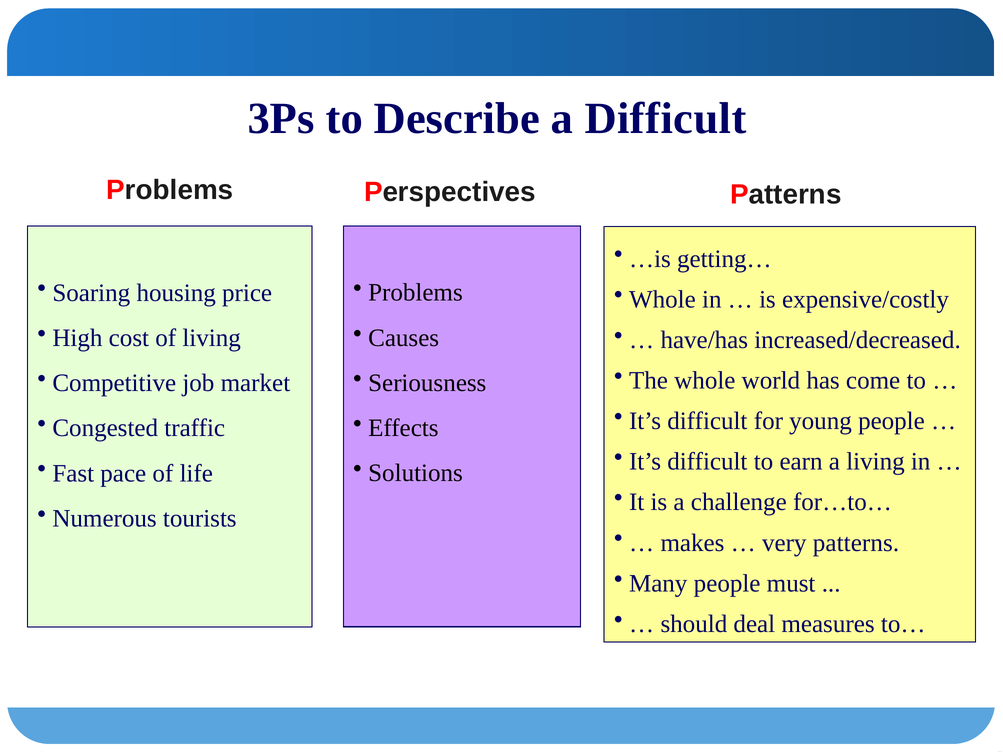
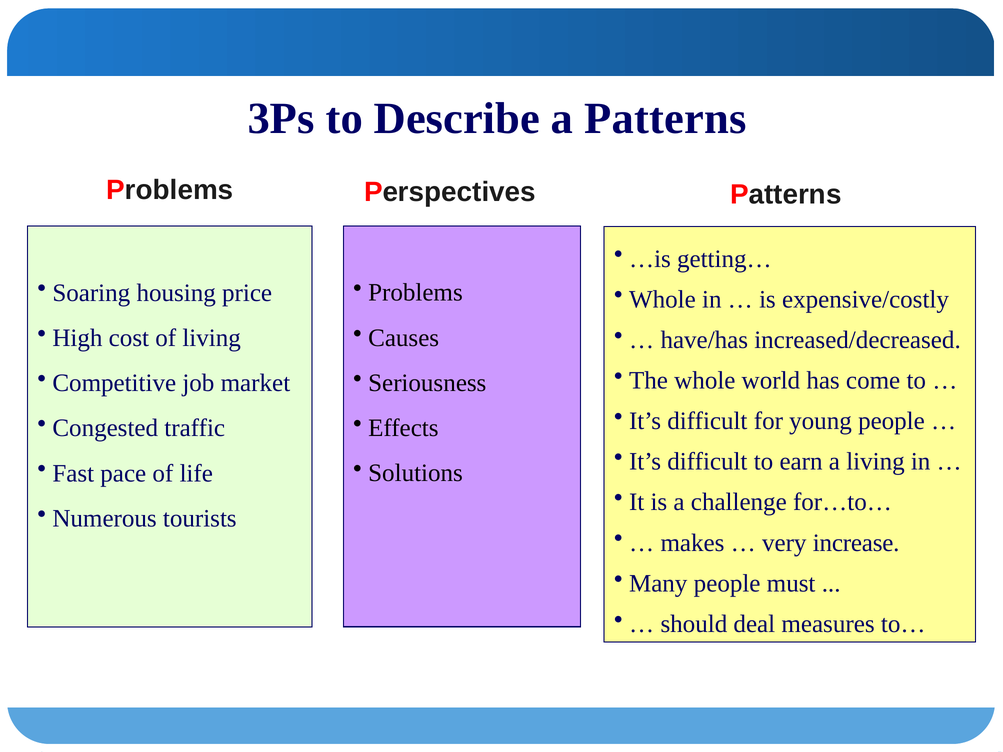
a Difficult: Difficult -> Patterns (666, 119)
very patterns: patterns -> increase (856, 543)
